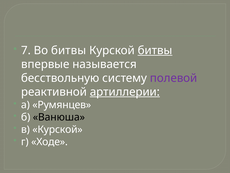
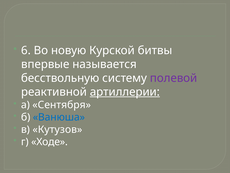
7: 7 -> 6 (26, 50)
Во битвы: битвы -> новую (69, 50)
битвы underline: present -> none (155, 50)
Румянцев: Румянцев -> Сентября (62, 105)
Ванюша colour: black -> blue (59, 117)
в Курской: Курской -> Кутузов (57, 129)
